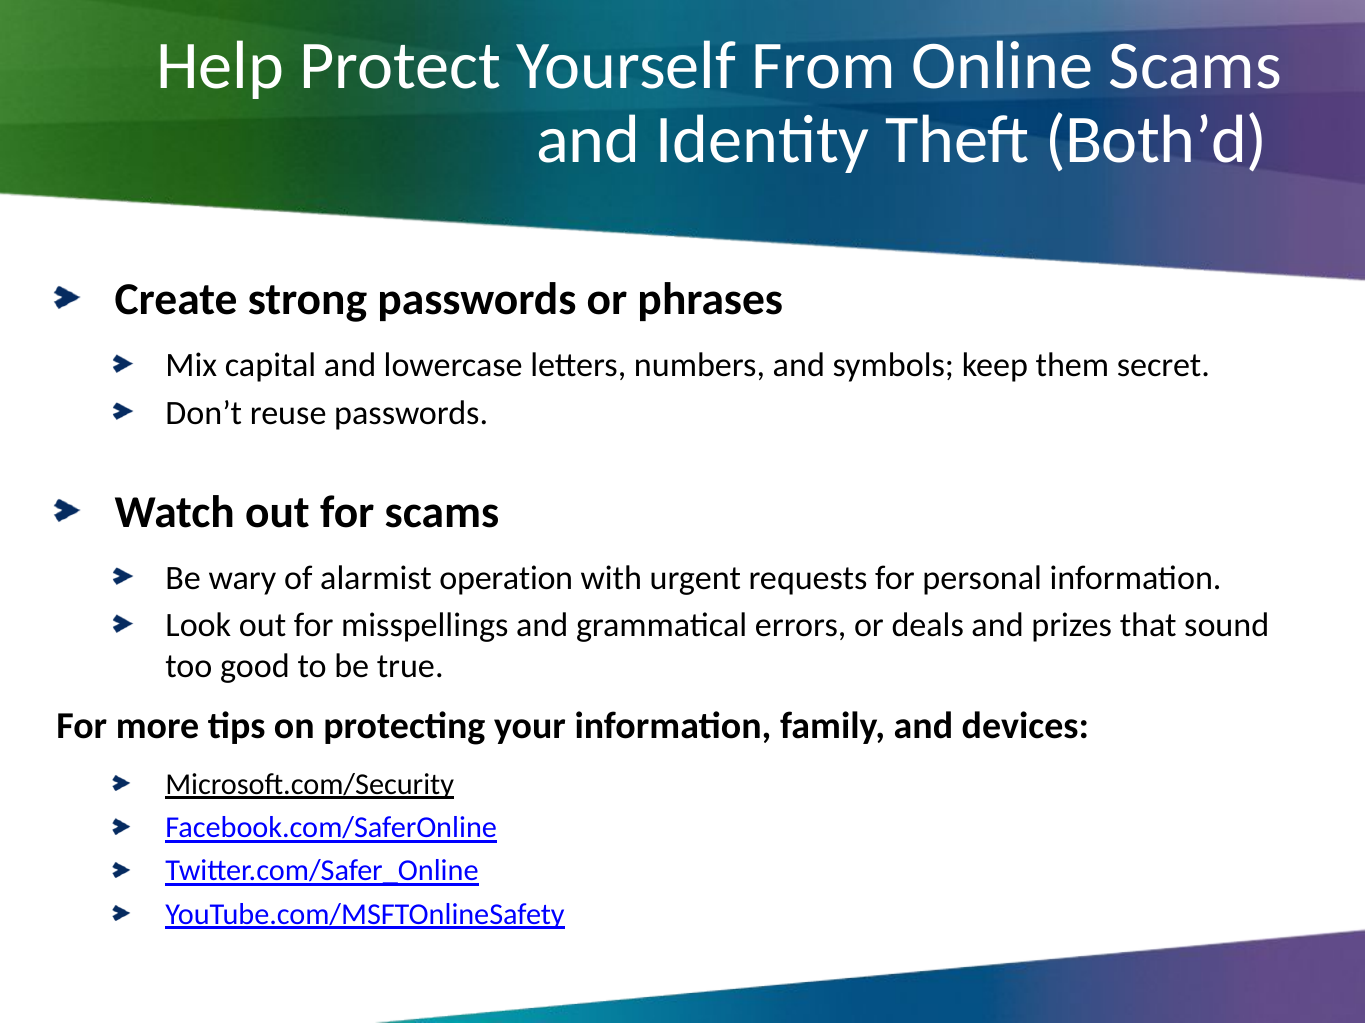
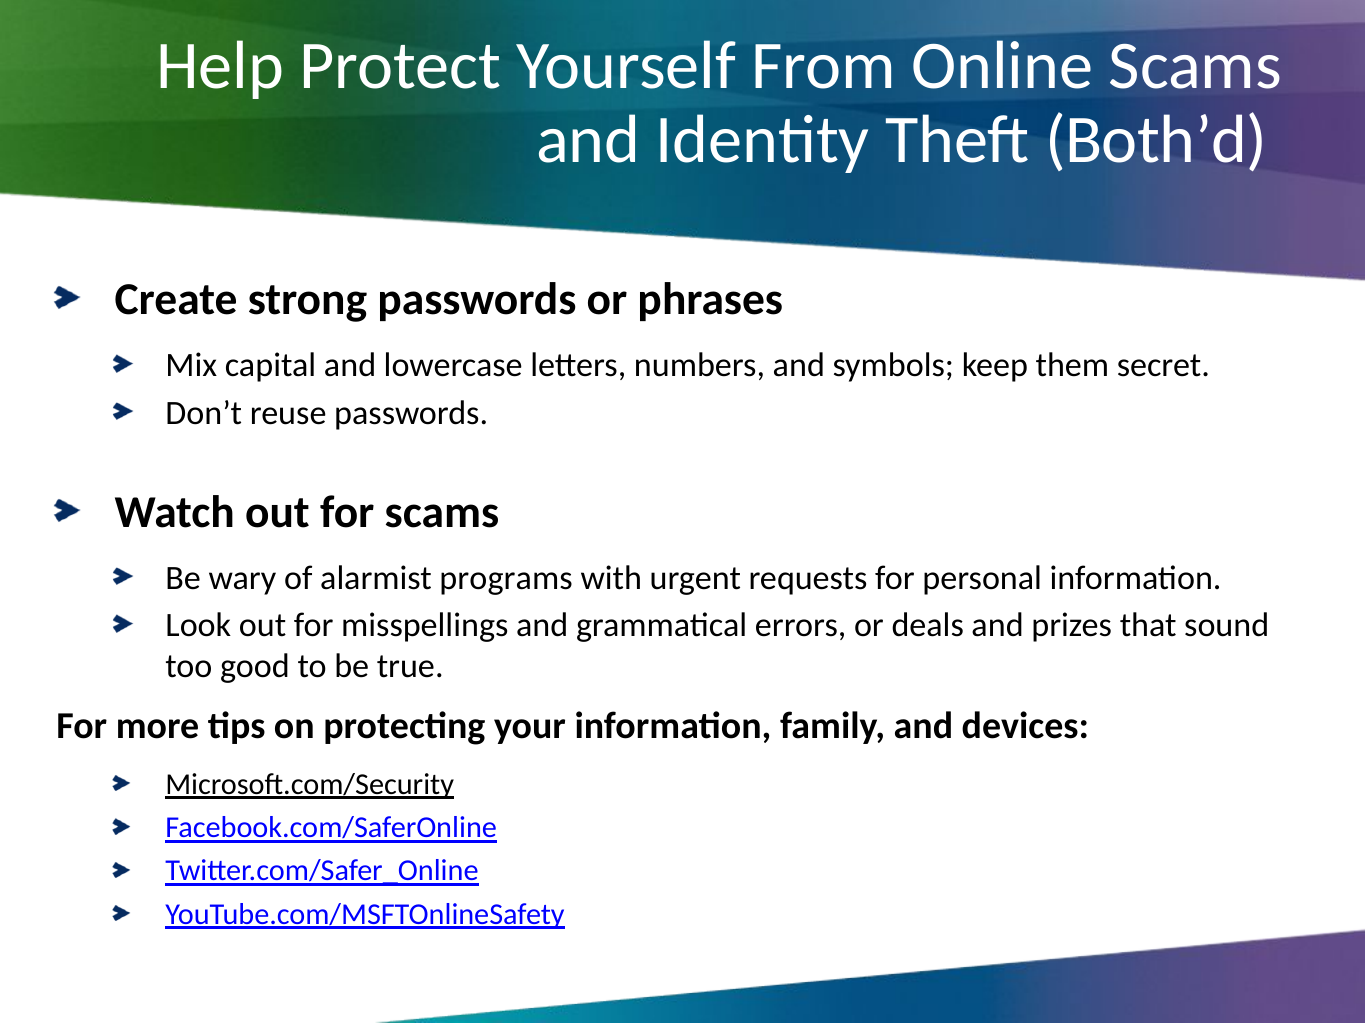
operation: operation -> programs (506, 578)
